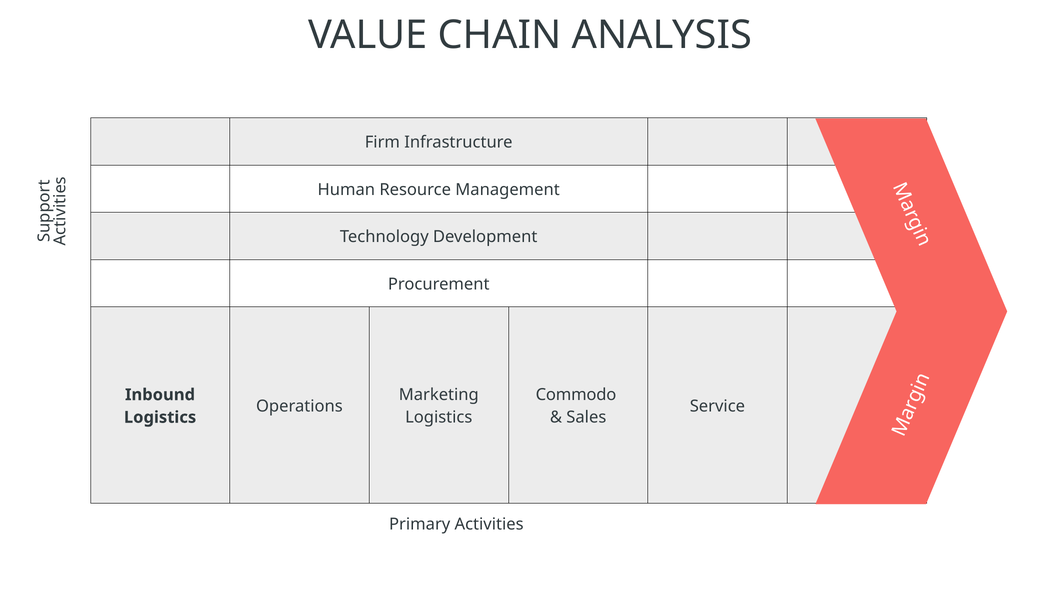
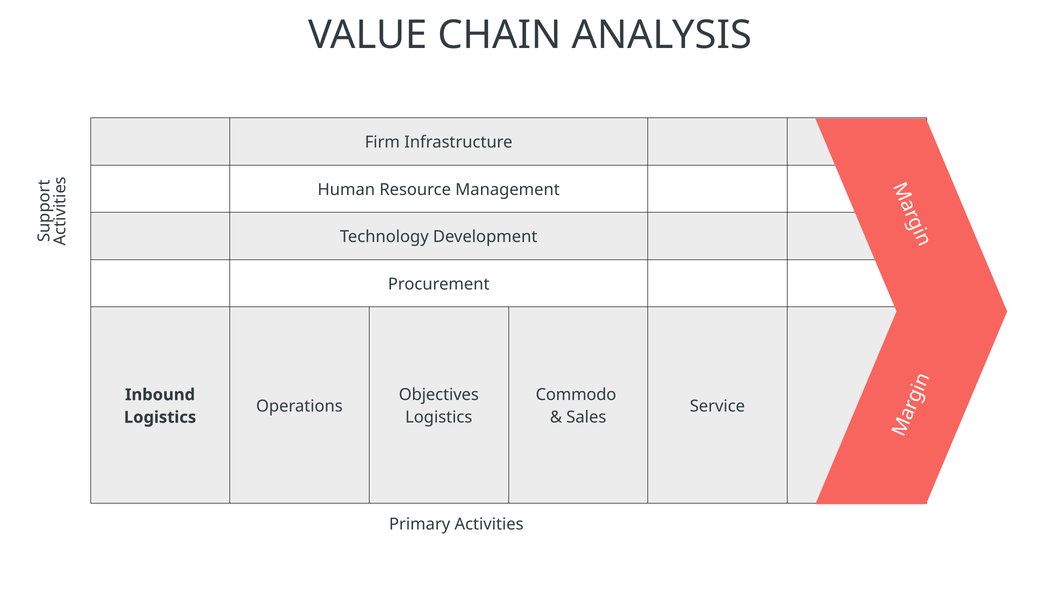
Marketing: Marketing -> Objectives (439, 395)
